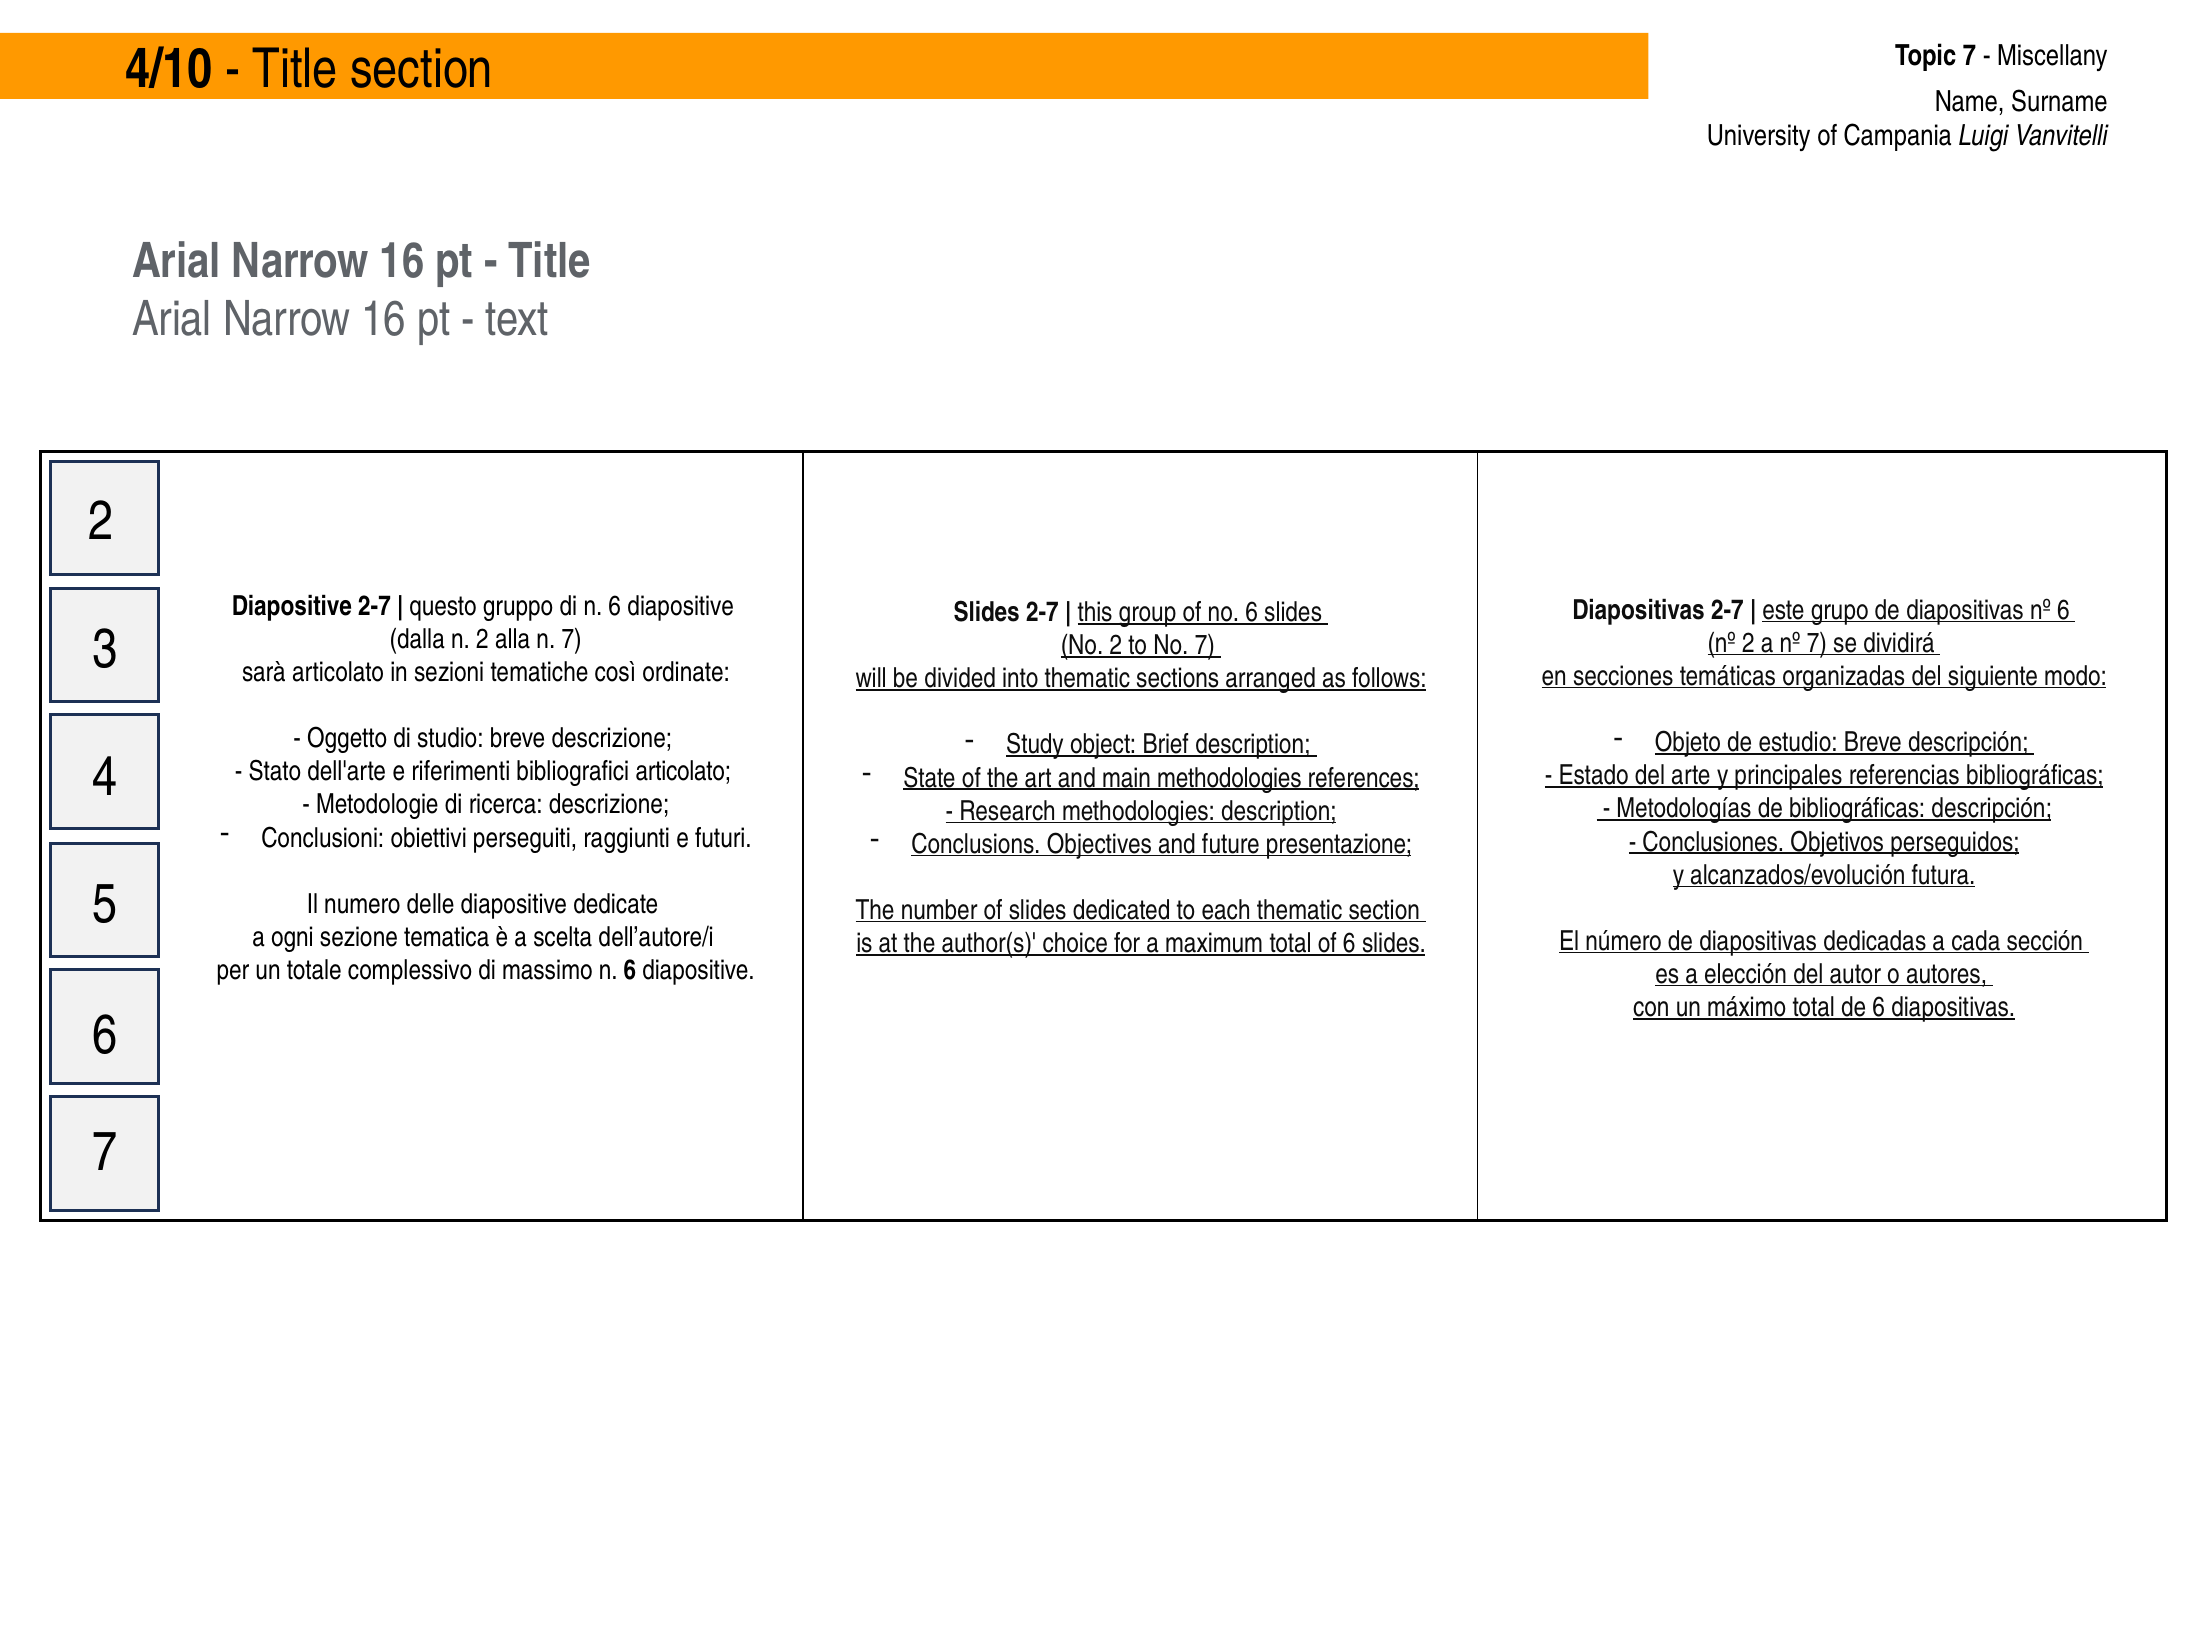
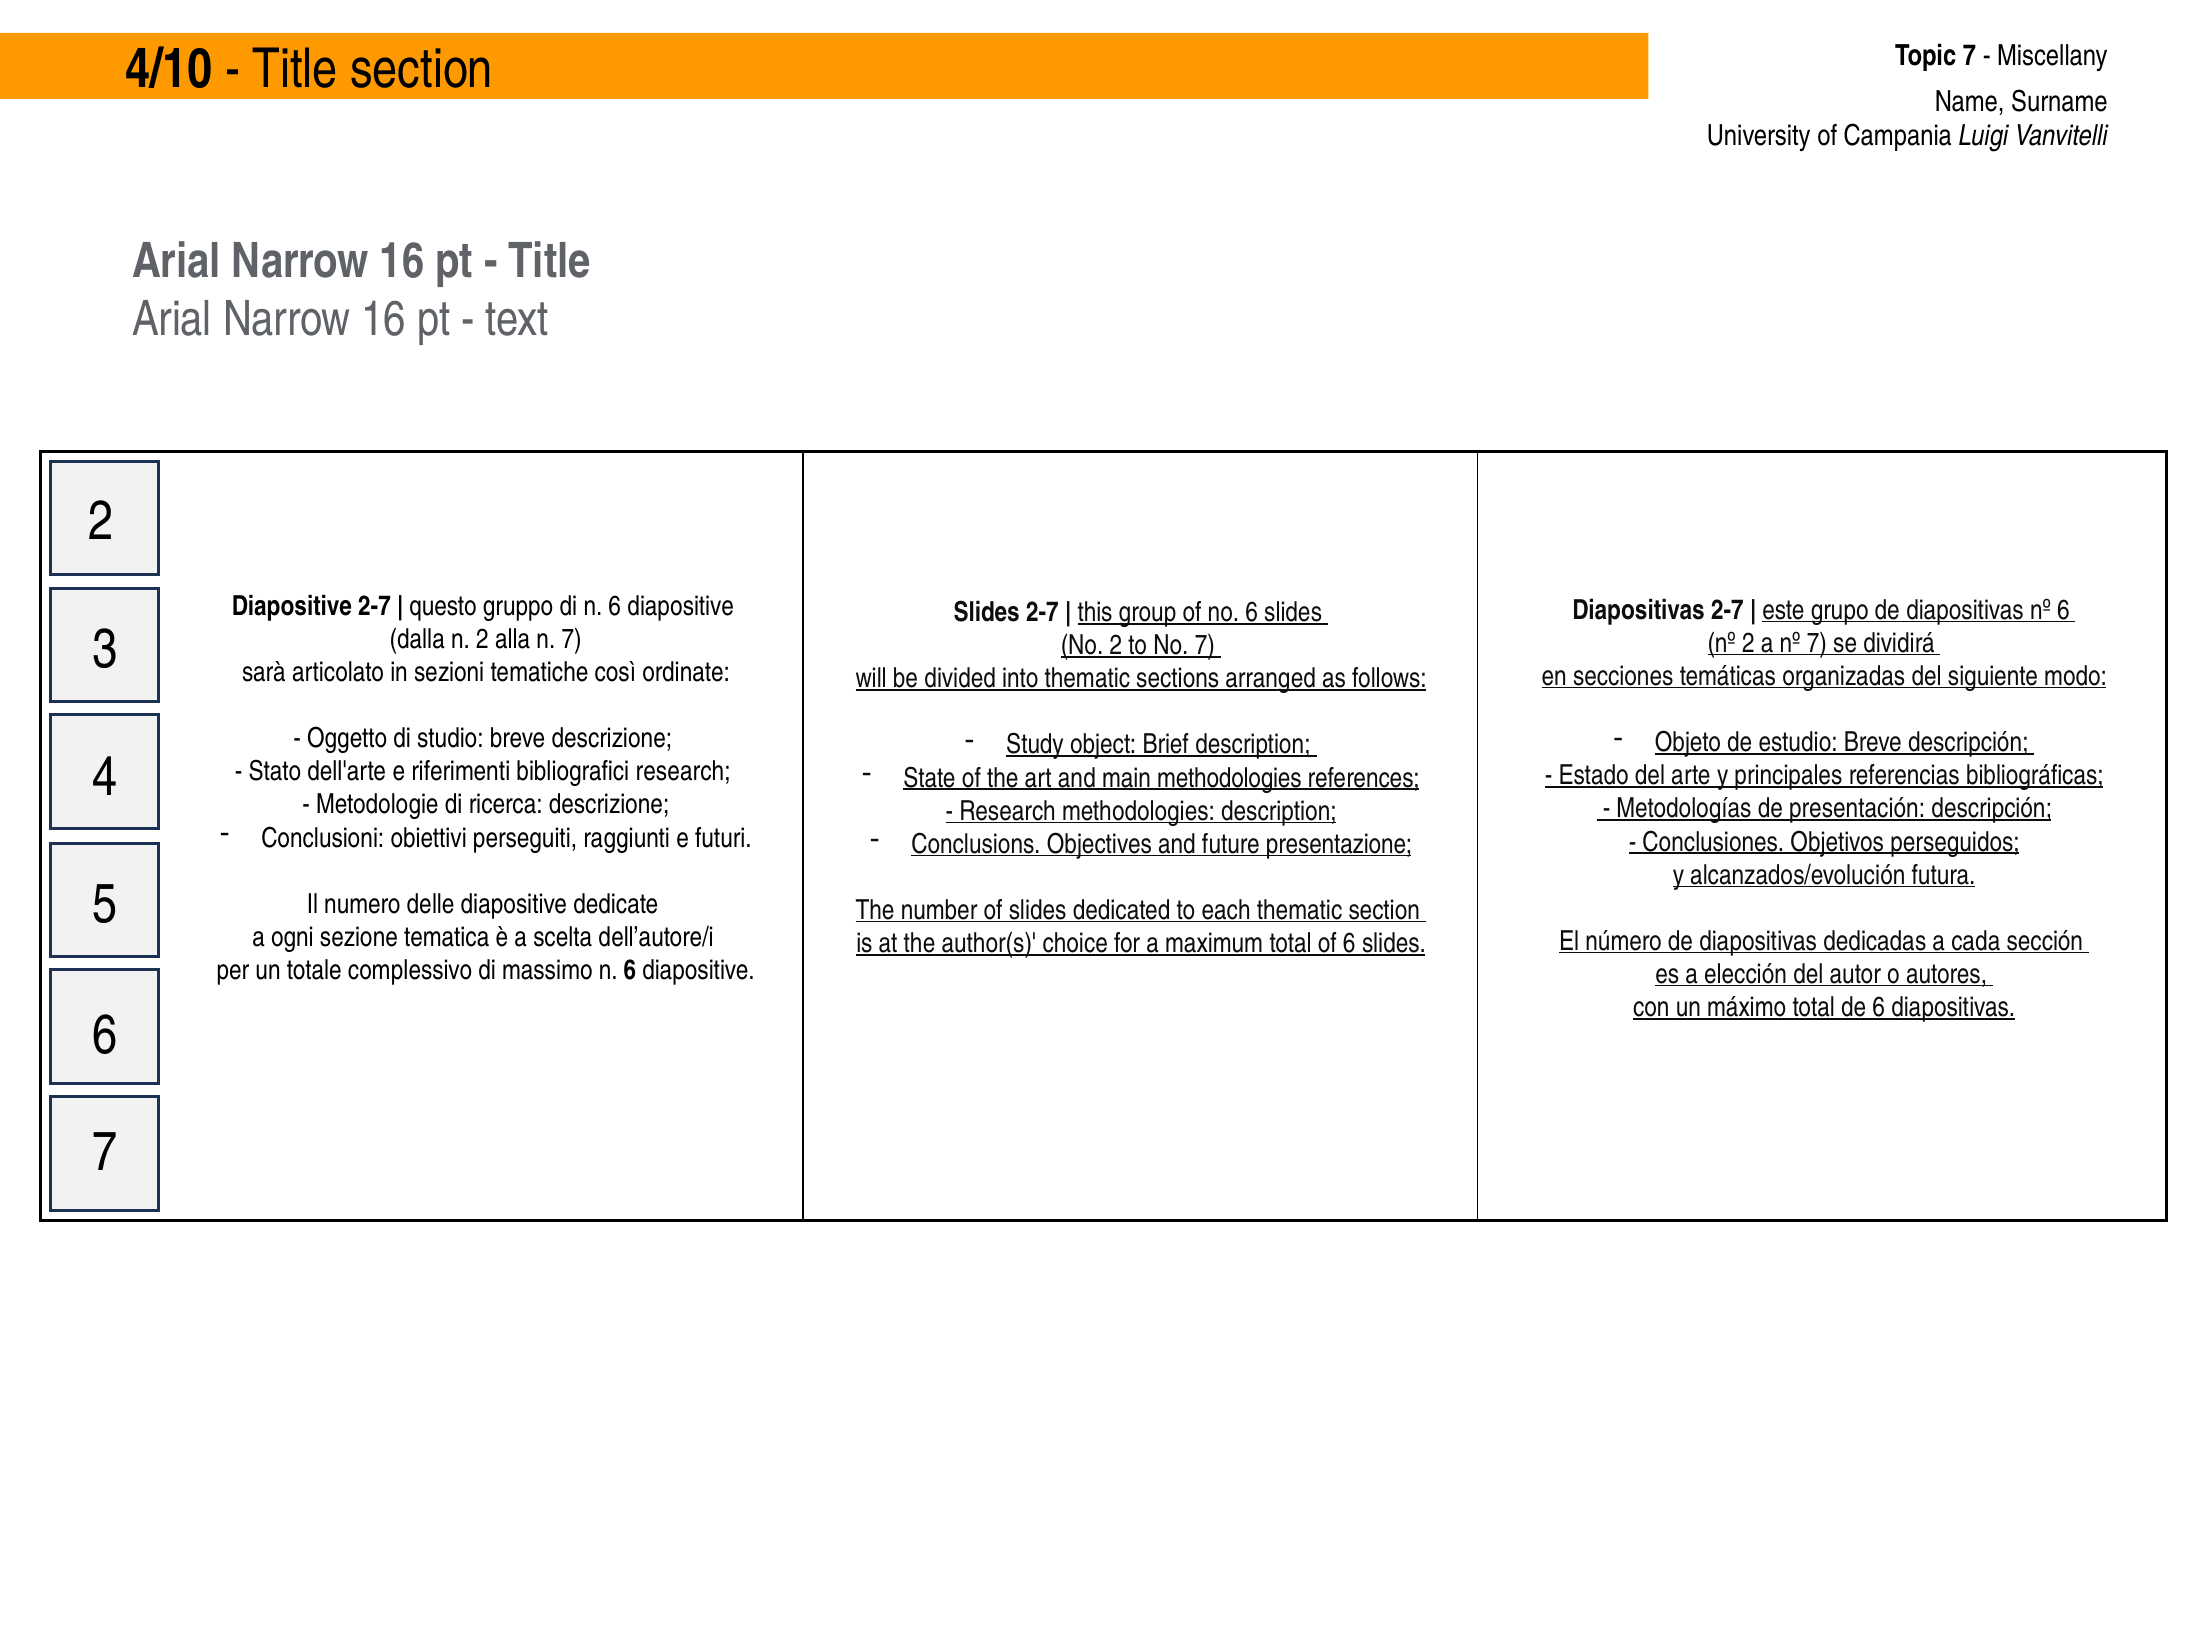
bibliografici articolato: articolato -> research (683, 772)
de bibliográficas: bibliográficas -> presentación (1857, 809)
